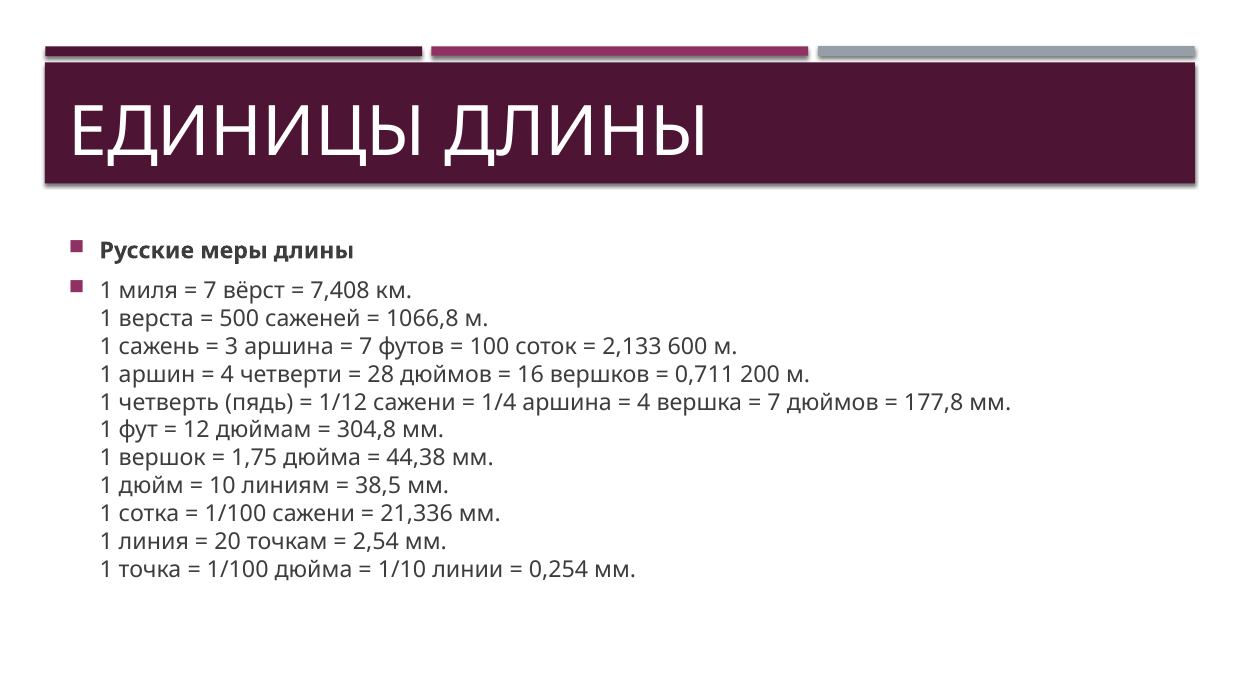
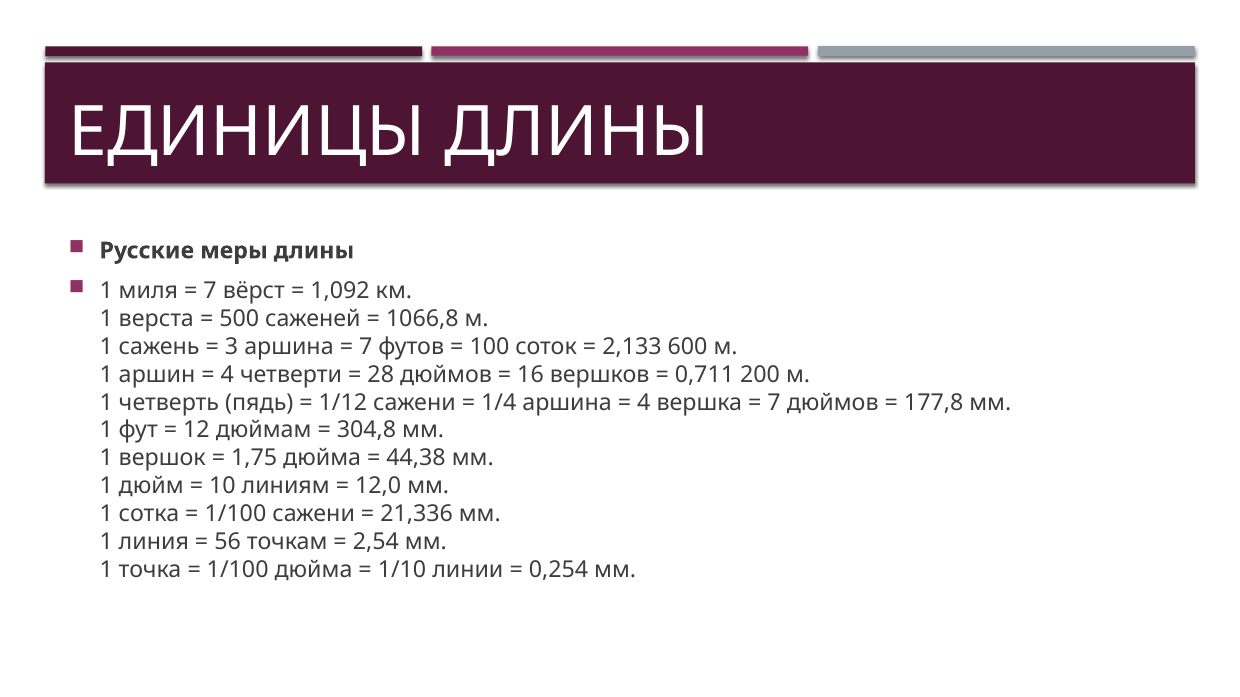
7,408: 7,408 -> 1,092 (340, 291)
38,5: 38,5 -> 12,0 (378, 486)
20: 20 -> 56 (228, 542)
